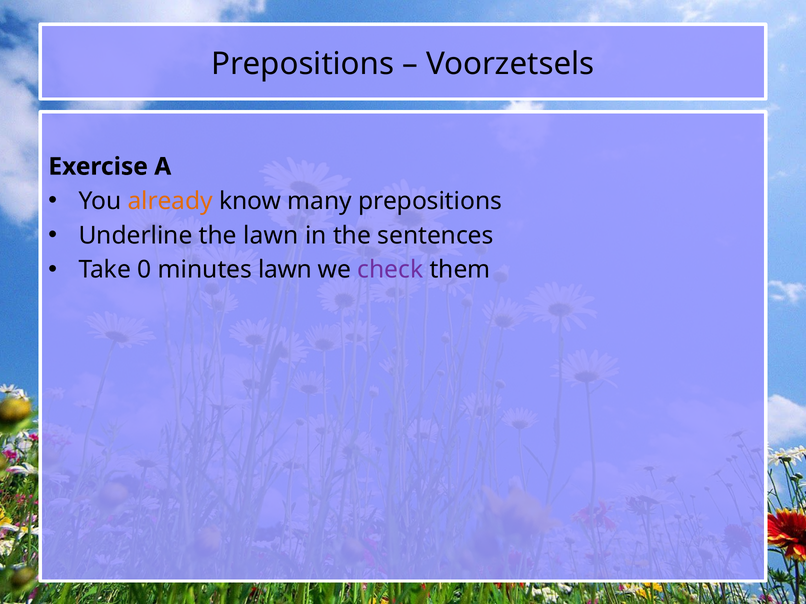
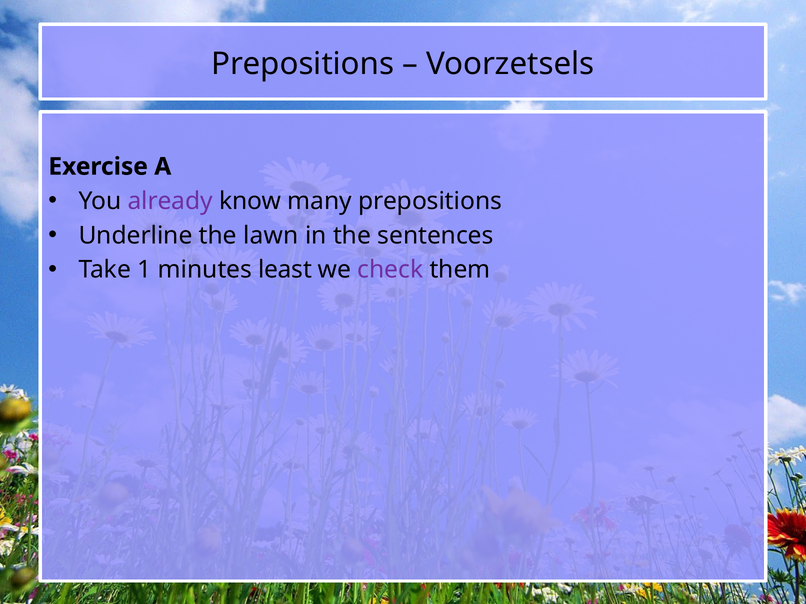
already colour: orange -> purple (170, 201)
0: 0 -> 1 (144, 270)
minutes lawn: lawn -> least (285, 270)
